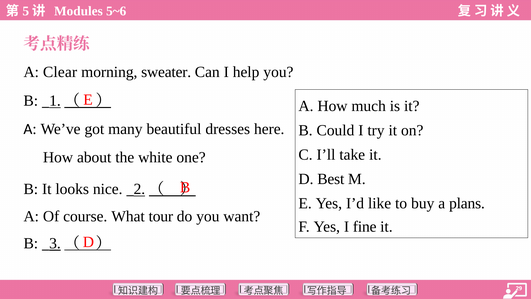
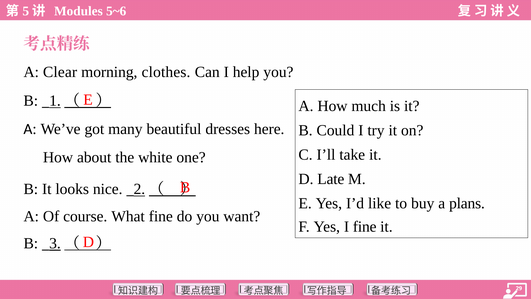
sweater: sweater -> clothes (166, 72)
Best: Best -> Late (331, 179)
What tour: tour -> fine (161, 216)
